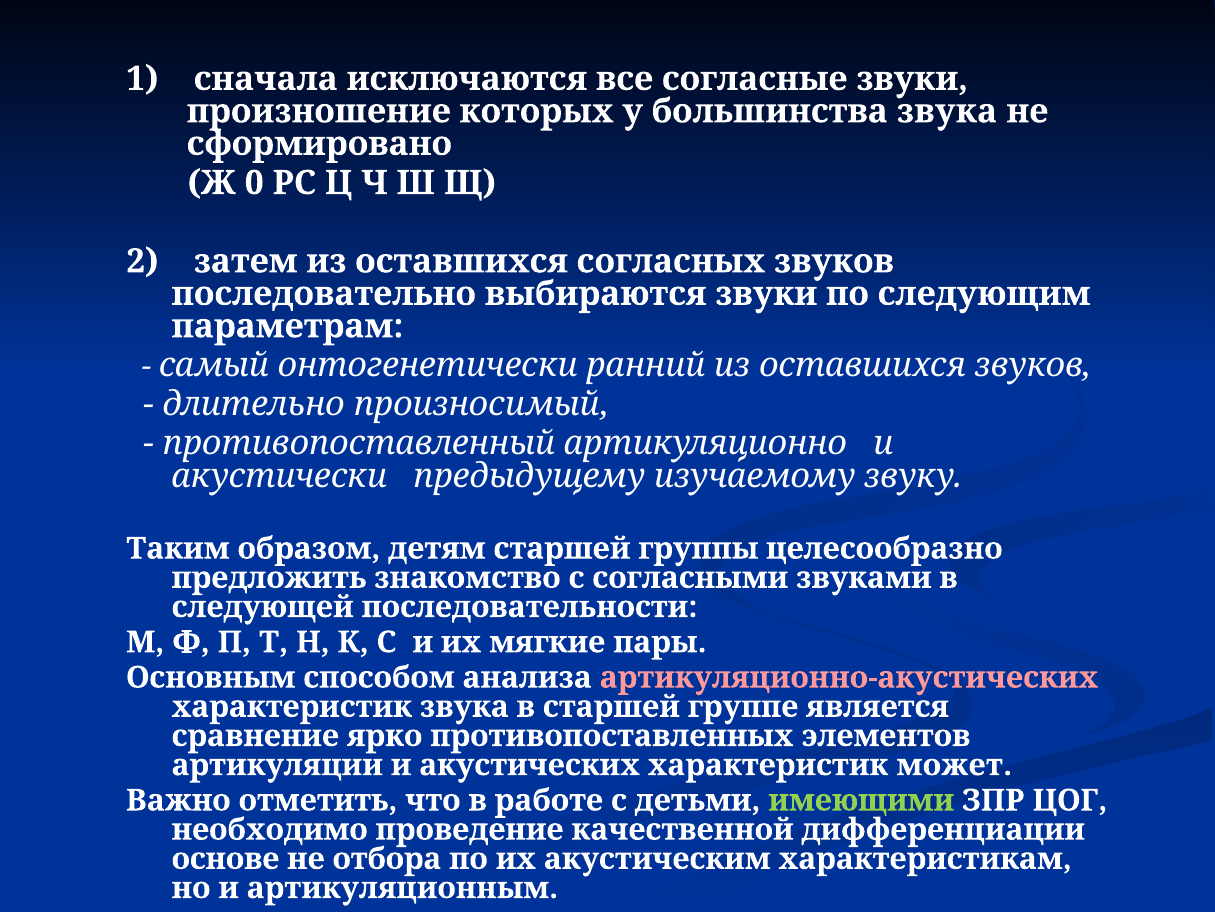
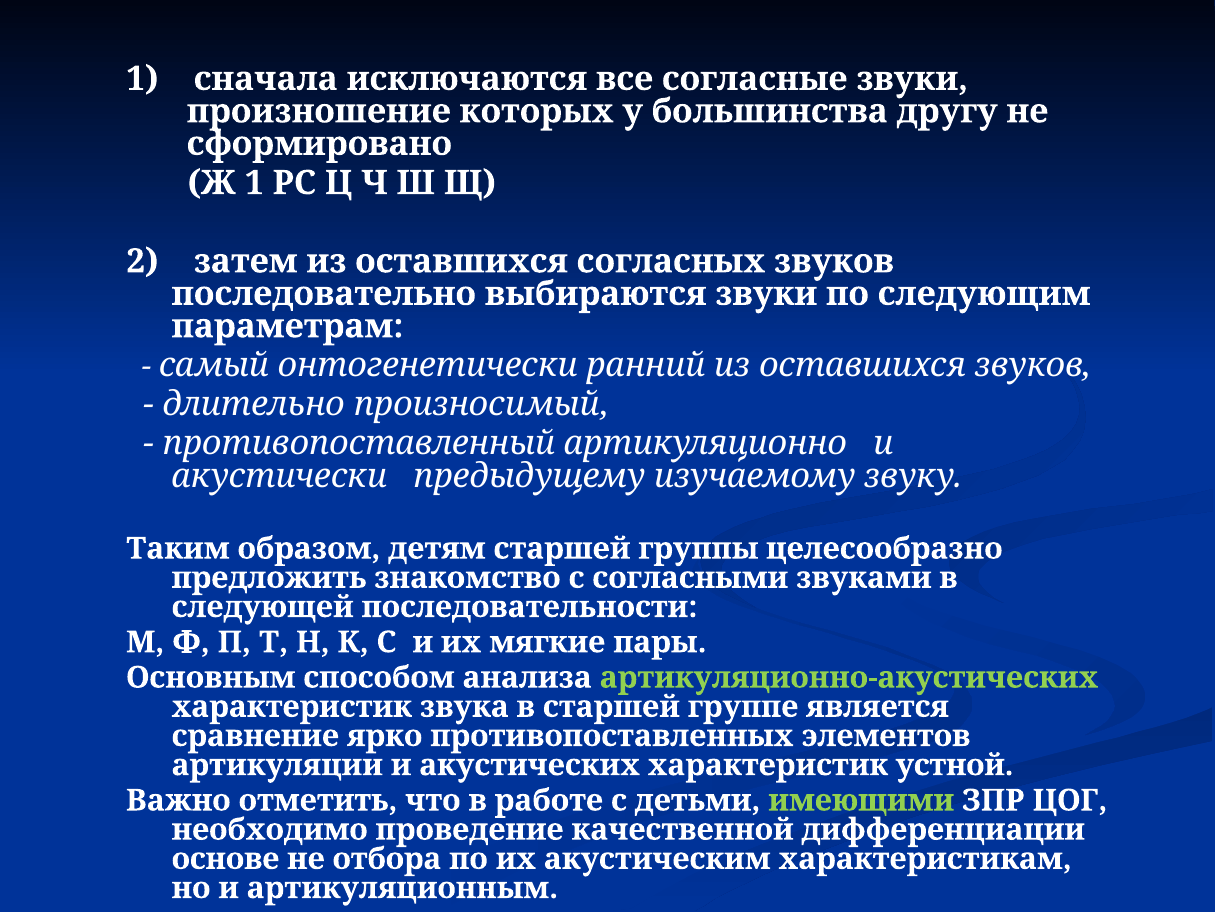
большинства звука: звука -> другу (947, 111)
Ж 0: 0 -> 1 (254, 183)
артикуляционно-акустических colour: pink -> light green (849, 677)
может: может -> устной (955, 765)
